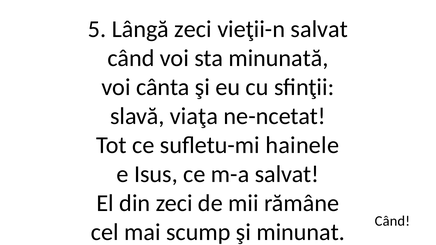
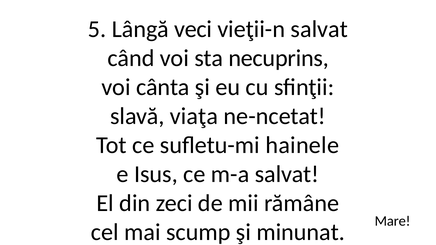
Lângă zeci: zeci -> veci (193, 29)
minunată: minunată -> necuprins (279, 58)
Când: Când -> Mare (392, 221)
